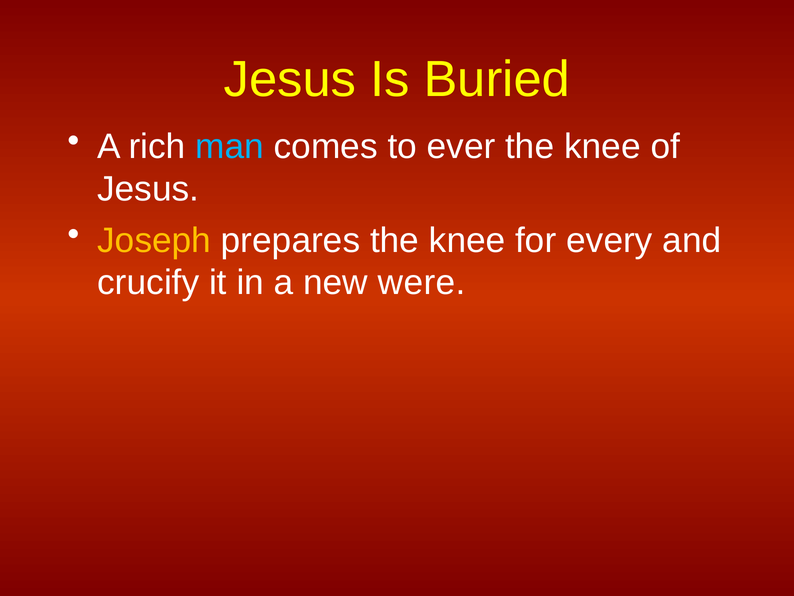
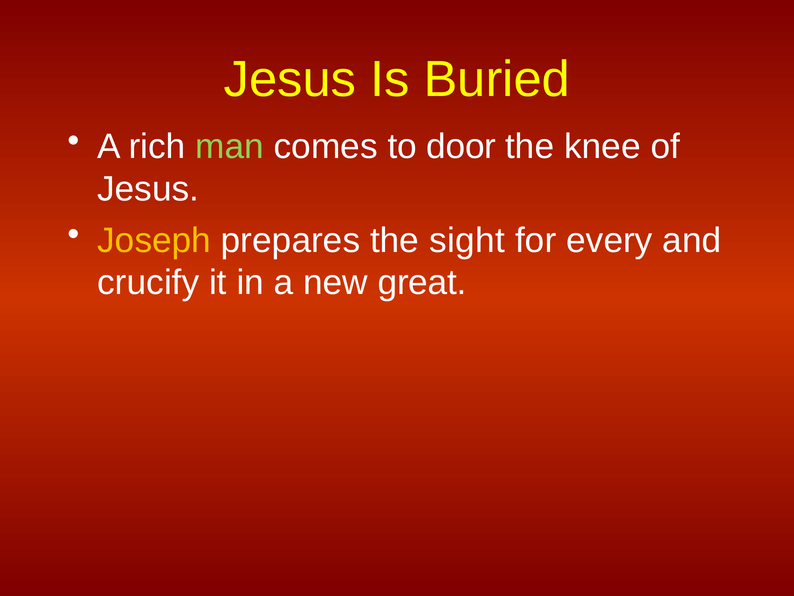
man colour: light blue -> light green (230, 147)
ever: ever -> door (461, 147)
prepares the knee: knee -> sight (467, 240)
were: were -> great (422, 283)
